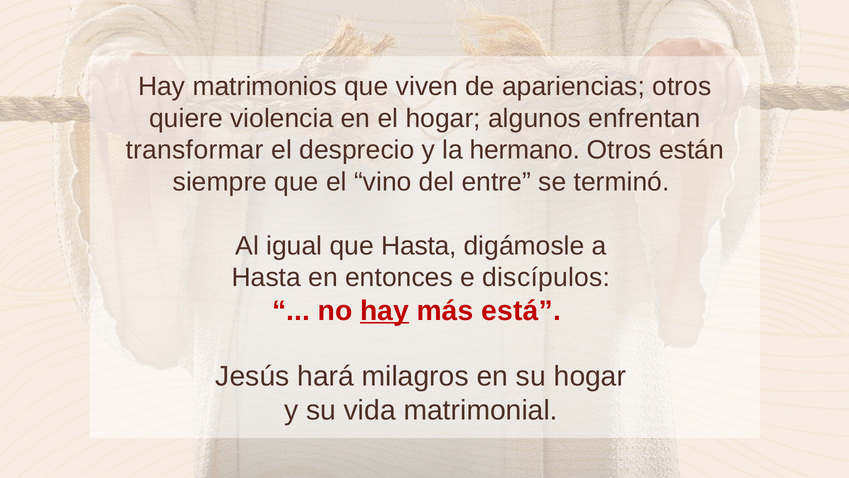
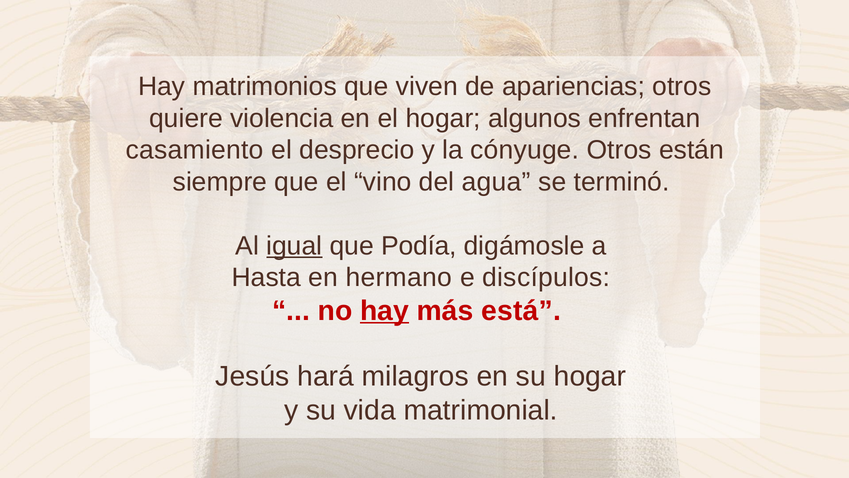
transformar: transformar -> casamiento (195, 150)
hermano: hermano -> cónyuge (525, 150)
entre: entre -> agua (496, 182)
igual underline: none -> present (294, 246)
que Hasta: Hasta -> Podía (419, 246)
entonces: entonces -> hermano (399, 277)
